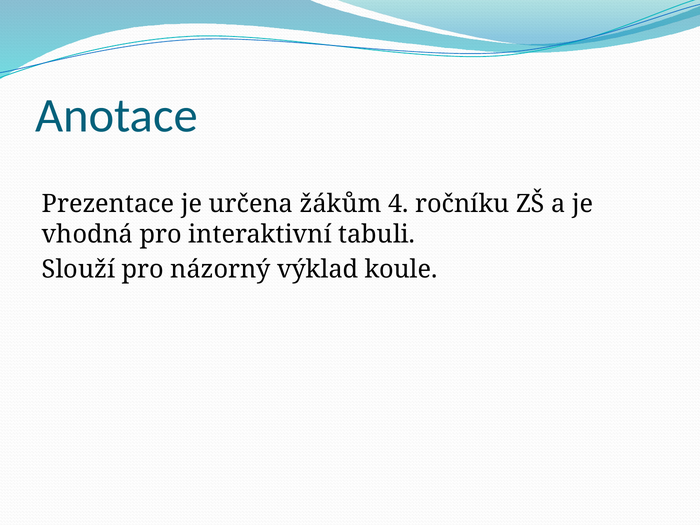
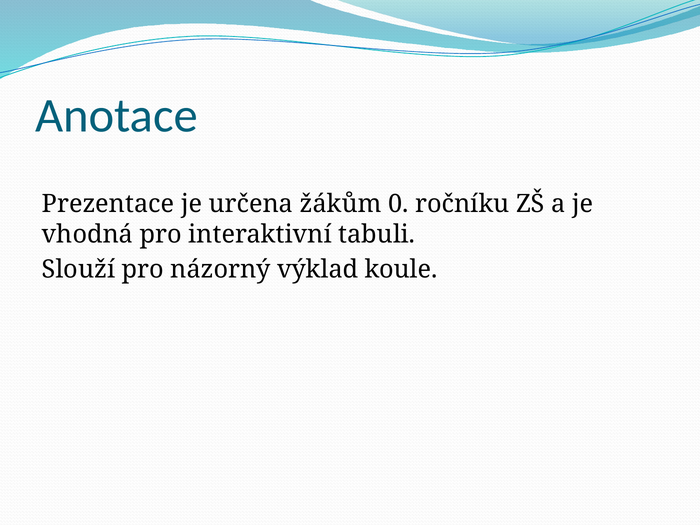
4: 4 -> 0 (398, 204)
